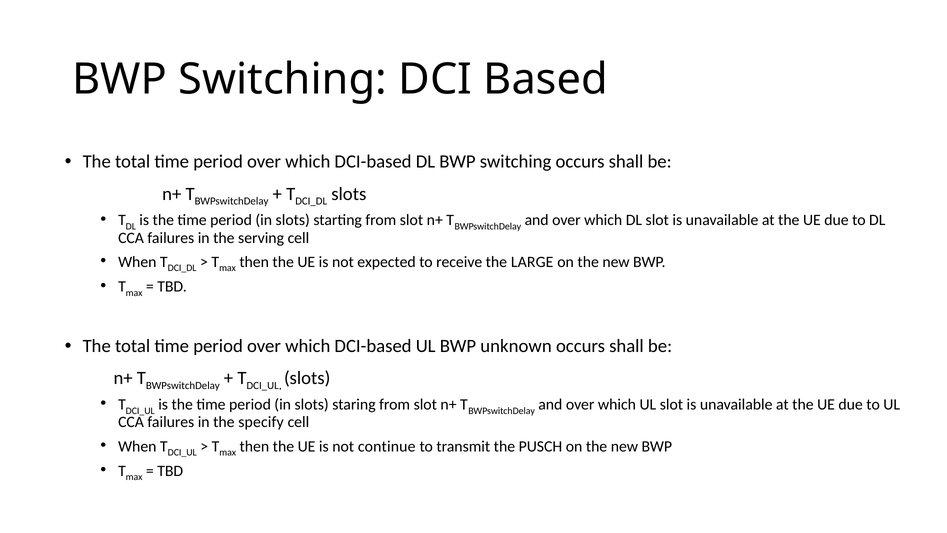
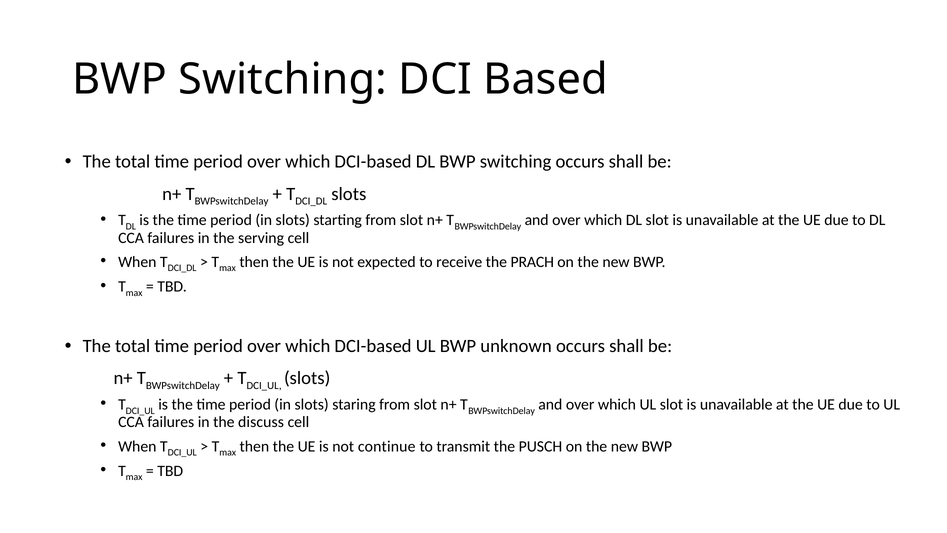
LARGE: LARGE -> PRACH (532, 262)
specify: specify -> discuss (261, 422)
